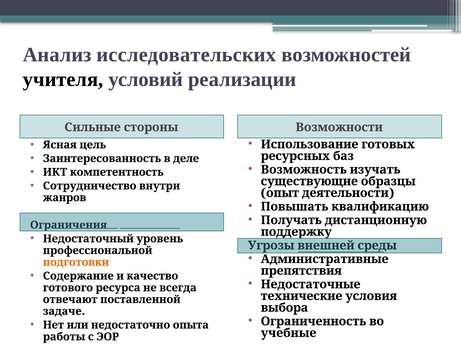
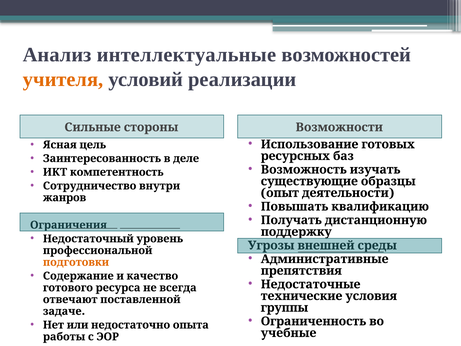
исследовательских: исследовательских -> интеллектуальные (186, 55)
учителя colour: black -> orange (63, 79)
выбора: выбора -> группы (284, 307)
